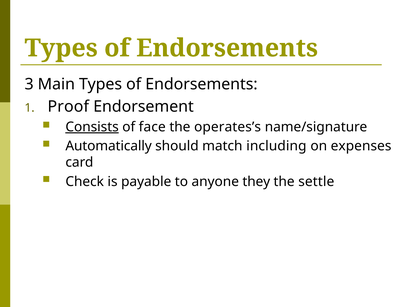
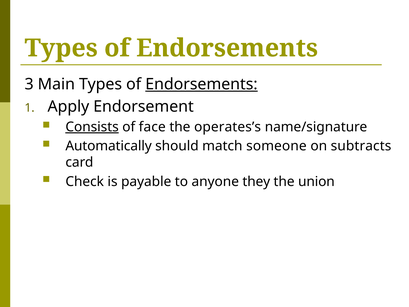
Endorsements underline: none -> present (201, 84)
Proof: Proof -> Apply (68, 107)
including: including -> someone (276, 146)
expenses: expenses -> subtracts (361, 146)
settle: settle -> union (316, 181)
